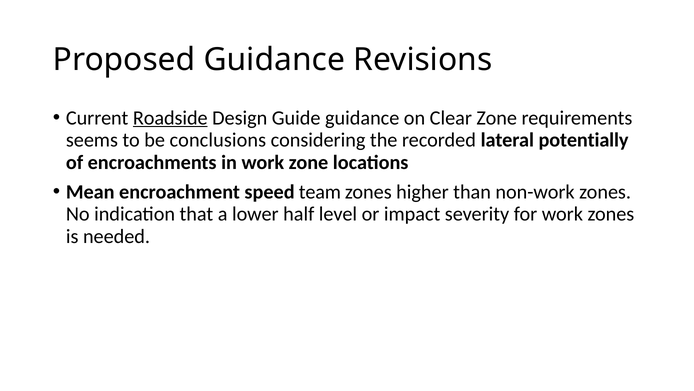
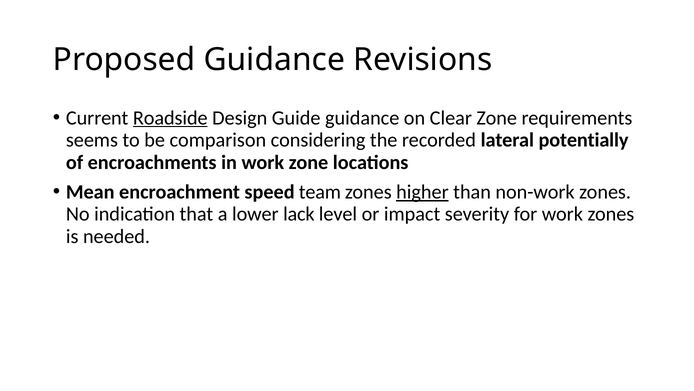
conclusions: conclusions -> comparison (218, 140)
higher underline: none -> present (422, 192)
half: half -> lack (299, 214)
